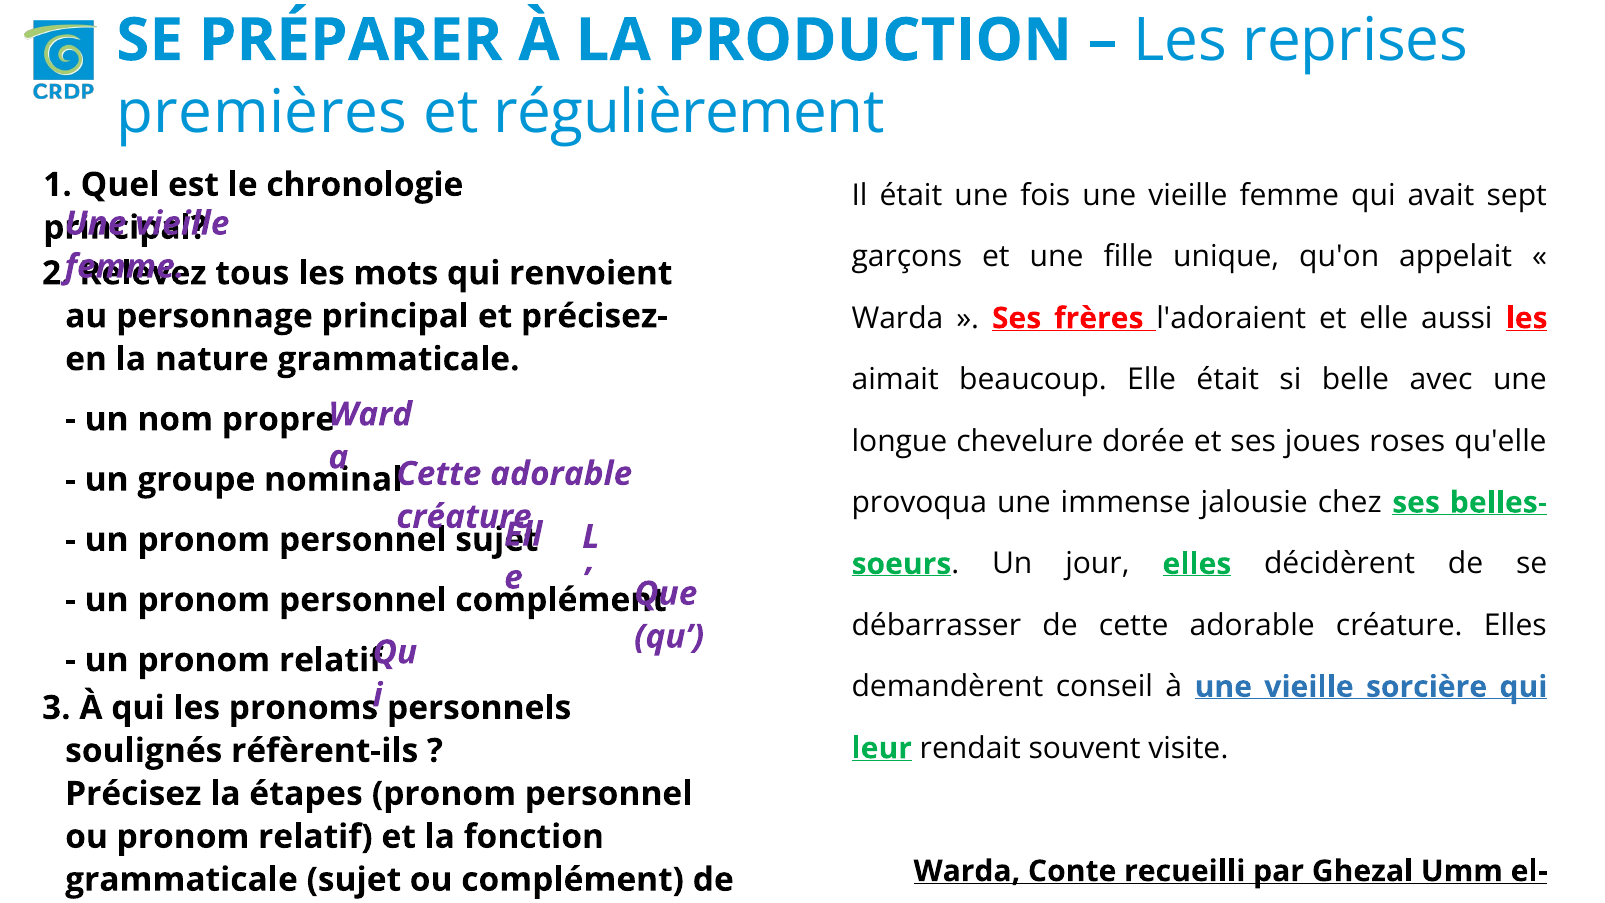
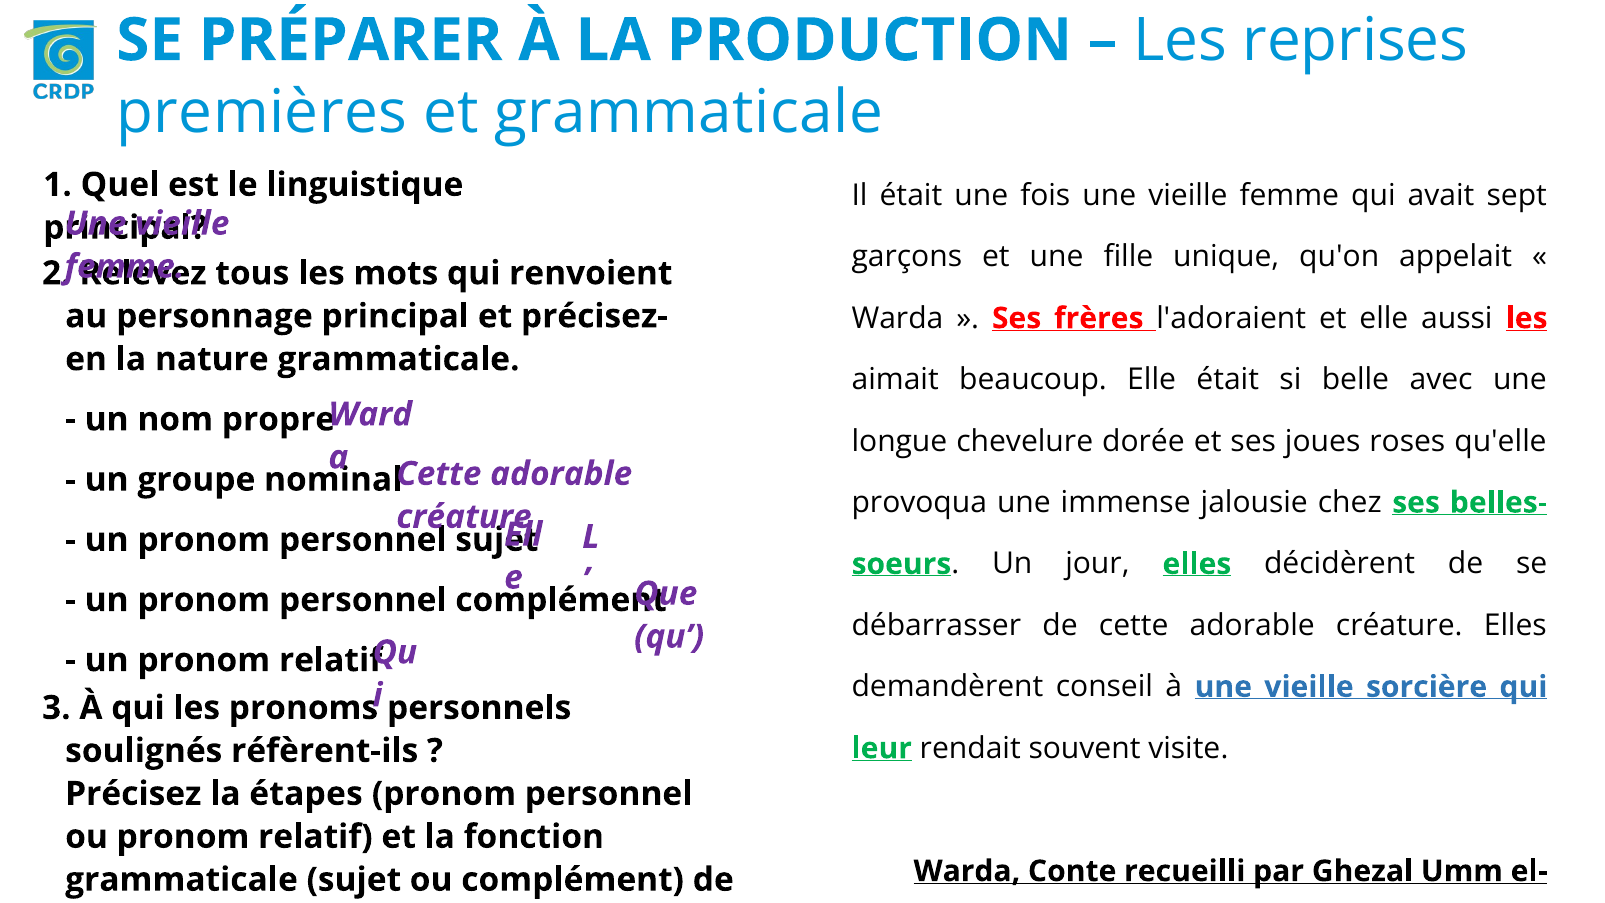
et régulièrement: régulièrement -> grammaticale (689, 113)
chronologie: chronologie -> linguistique (365, 185)
